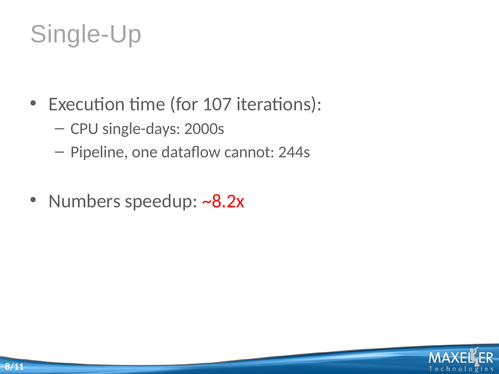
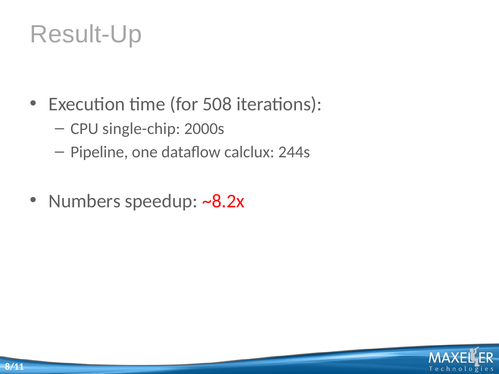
Single-Up: Single-Up -> Result-Up (86, 34)
107: 107 -> 508 (217, 104)
single-days: single-days -> single-chip (141, 129)
cannot: cannot -> calclux (249, 152)
